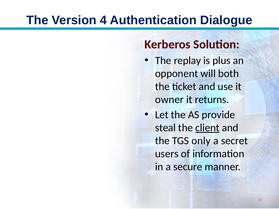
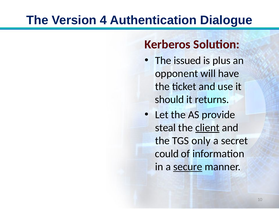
replay: replay -> issued (187, 61)
both: both -> have (229, 74)
owner: owner -> should (169, 100)
users: users -> could (167, 154)
secure underline: none -> present (188, 167)
